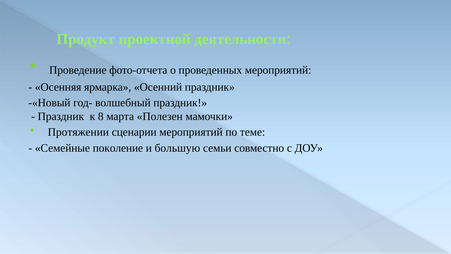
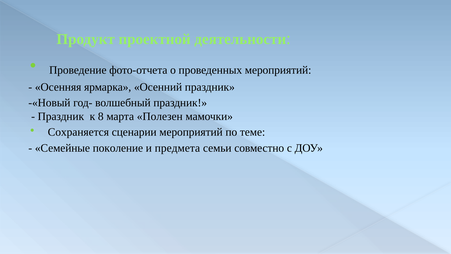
Протяжении: Протяжении -> Сохраняется (78, 132)
большую: большую -> предмета (177, 148)
